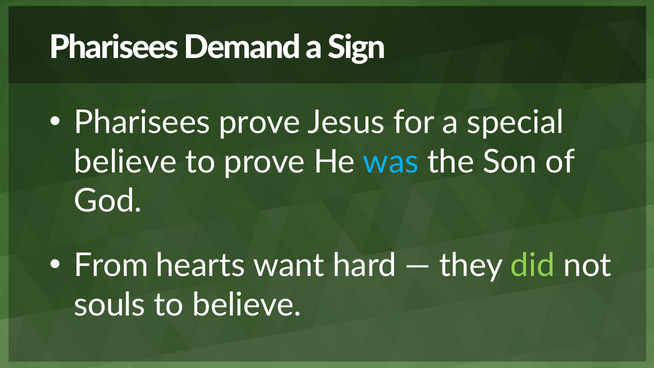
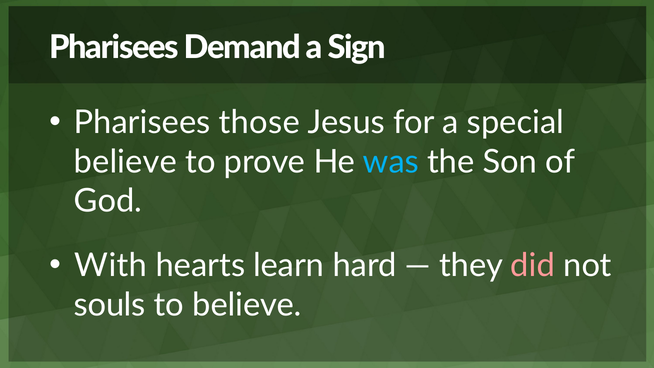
Pharisees prove: prove -> those (259, 123)
From: From -> With (111, 265)
want: want -> learn (289, 265)
did colour: light green -> pink (533, 265)
